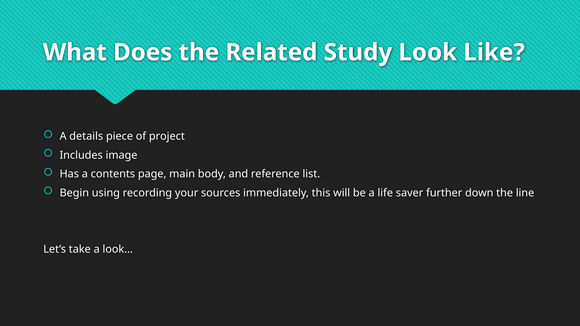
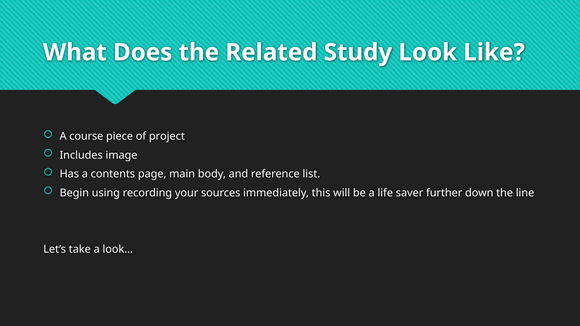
details: details -> course (86, 136)
